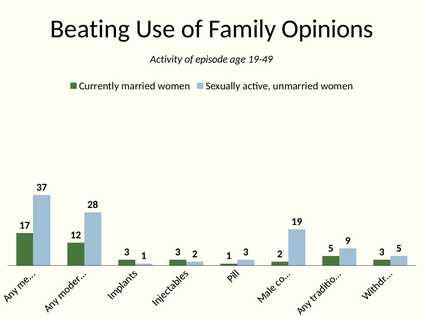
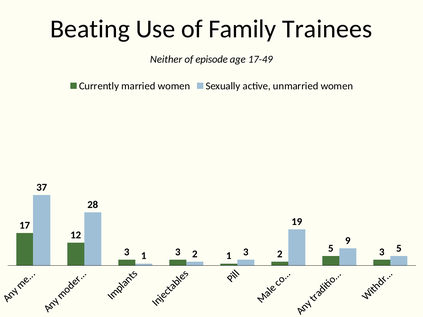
Opinions: Opinions -> Trainees (327, 29)
Activity: Activity -> Neither (166, 60)
19-49: 19-49 -> 17-49 (260, 60)
